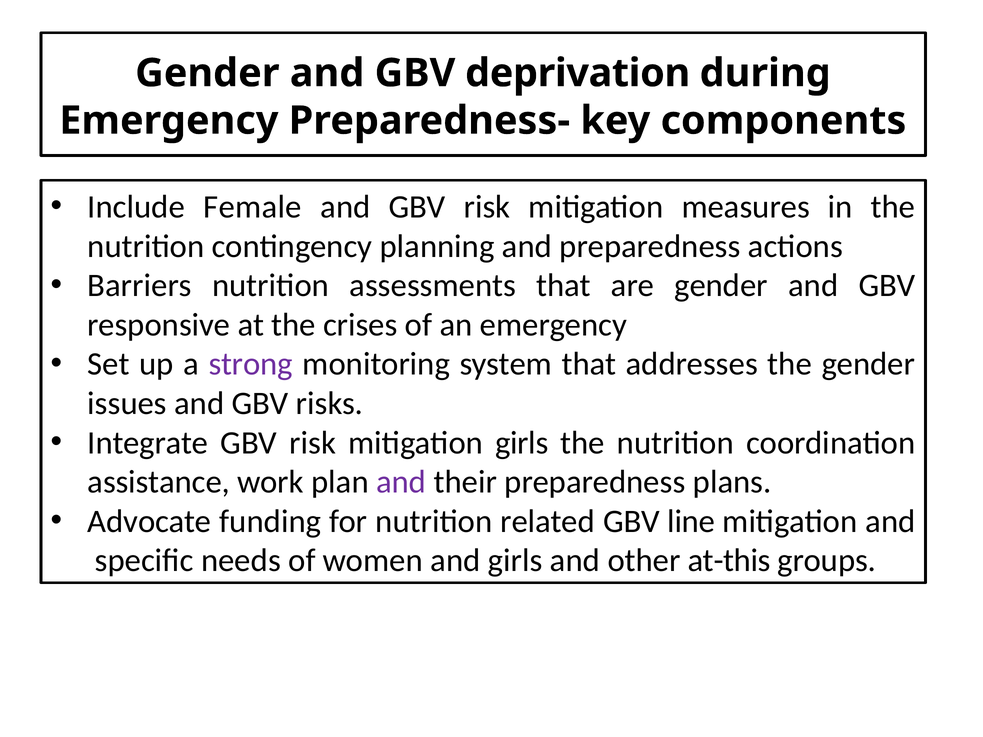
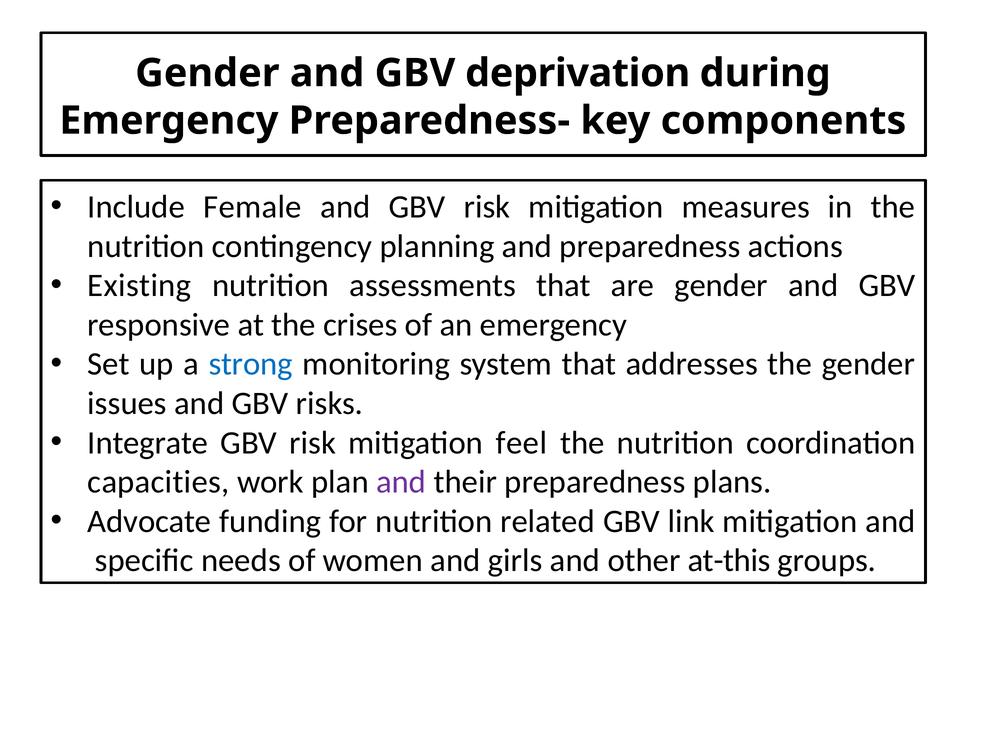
Barriers: Barriers -> Existing (139, 286)
strong colour: purple -> blue (251, 364)
mitigation girls: girls -> feel (521, 443)
assistance: assistance -> capacities (158, 482)
line: line -> link (691, 522)
